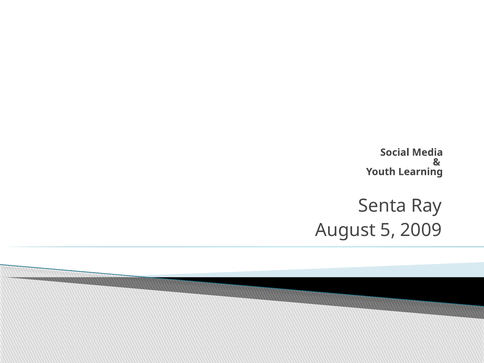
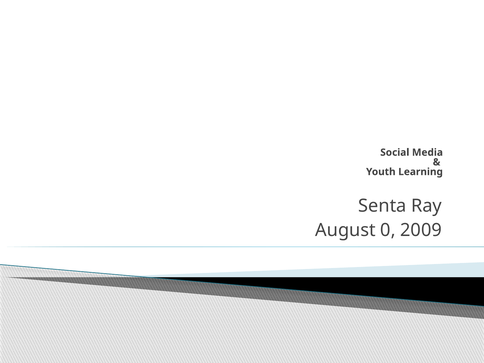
5: 5 -> 0 (388, 230)
